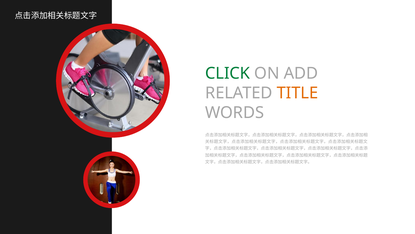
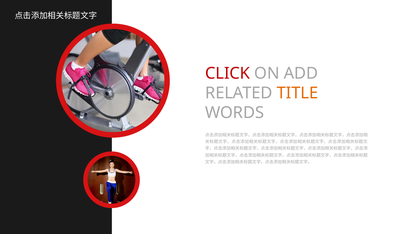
CLICK colour: green -> red (228, 73)
